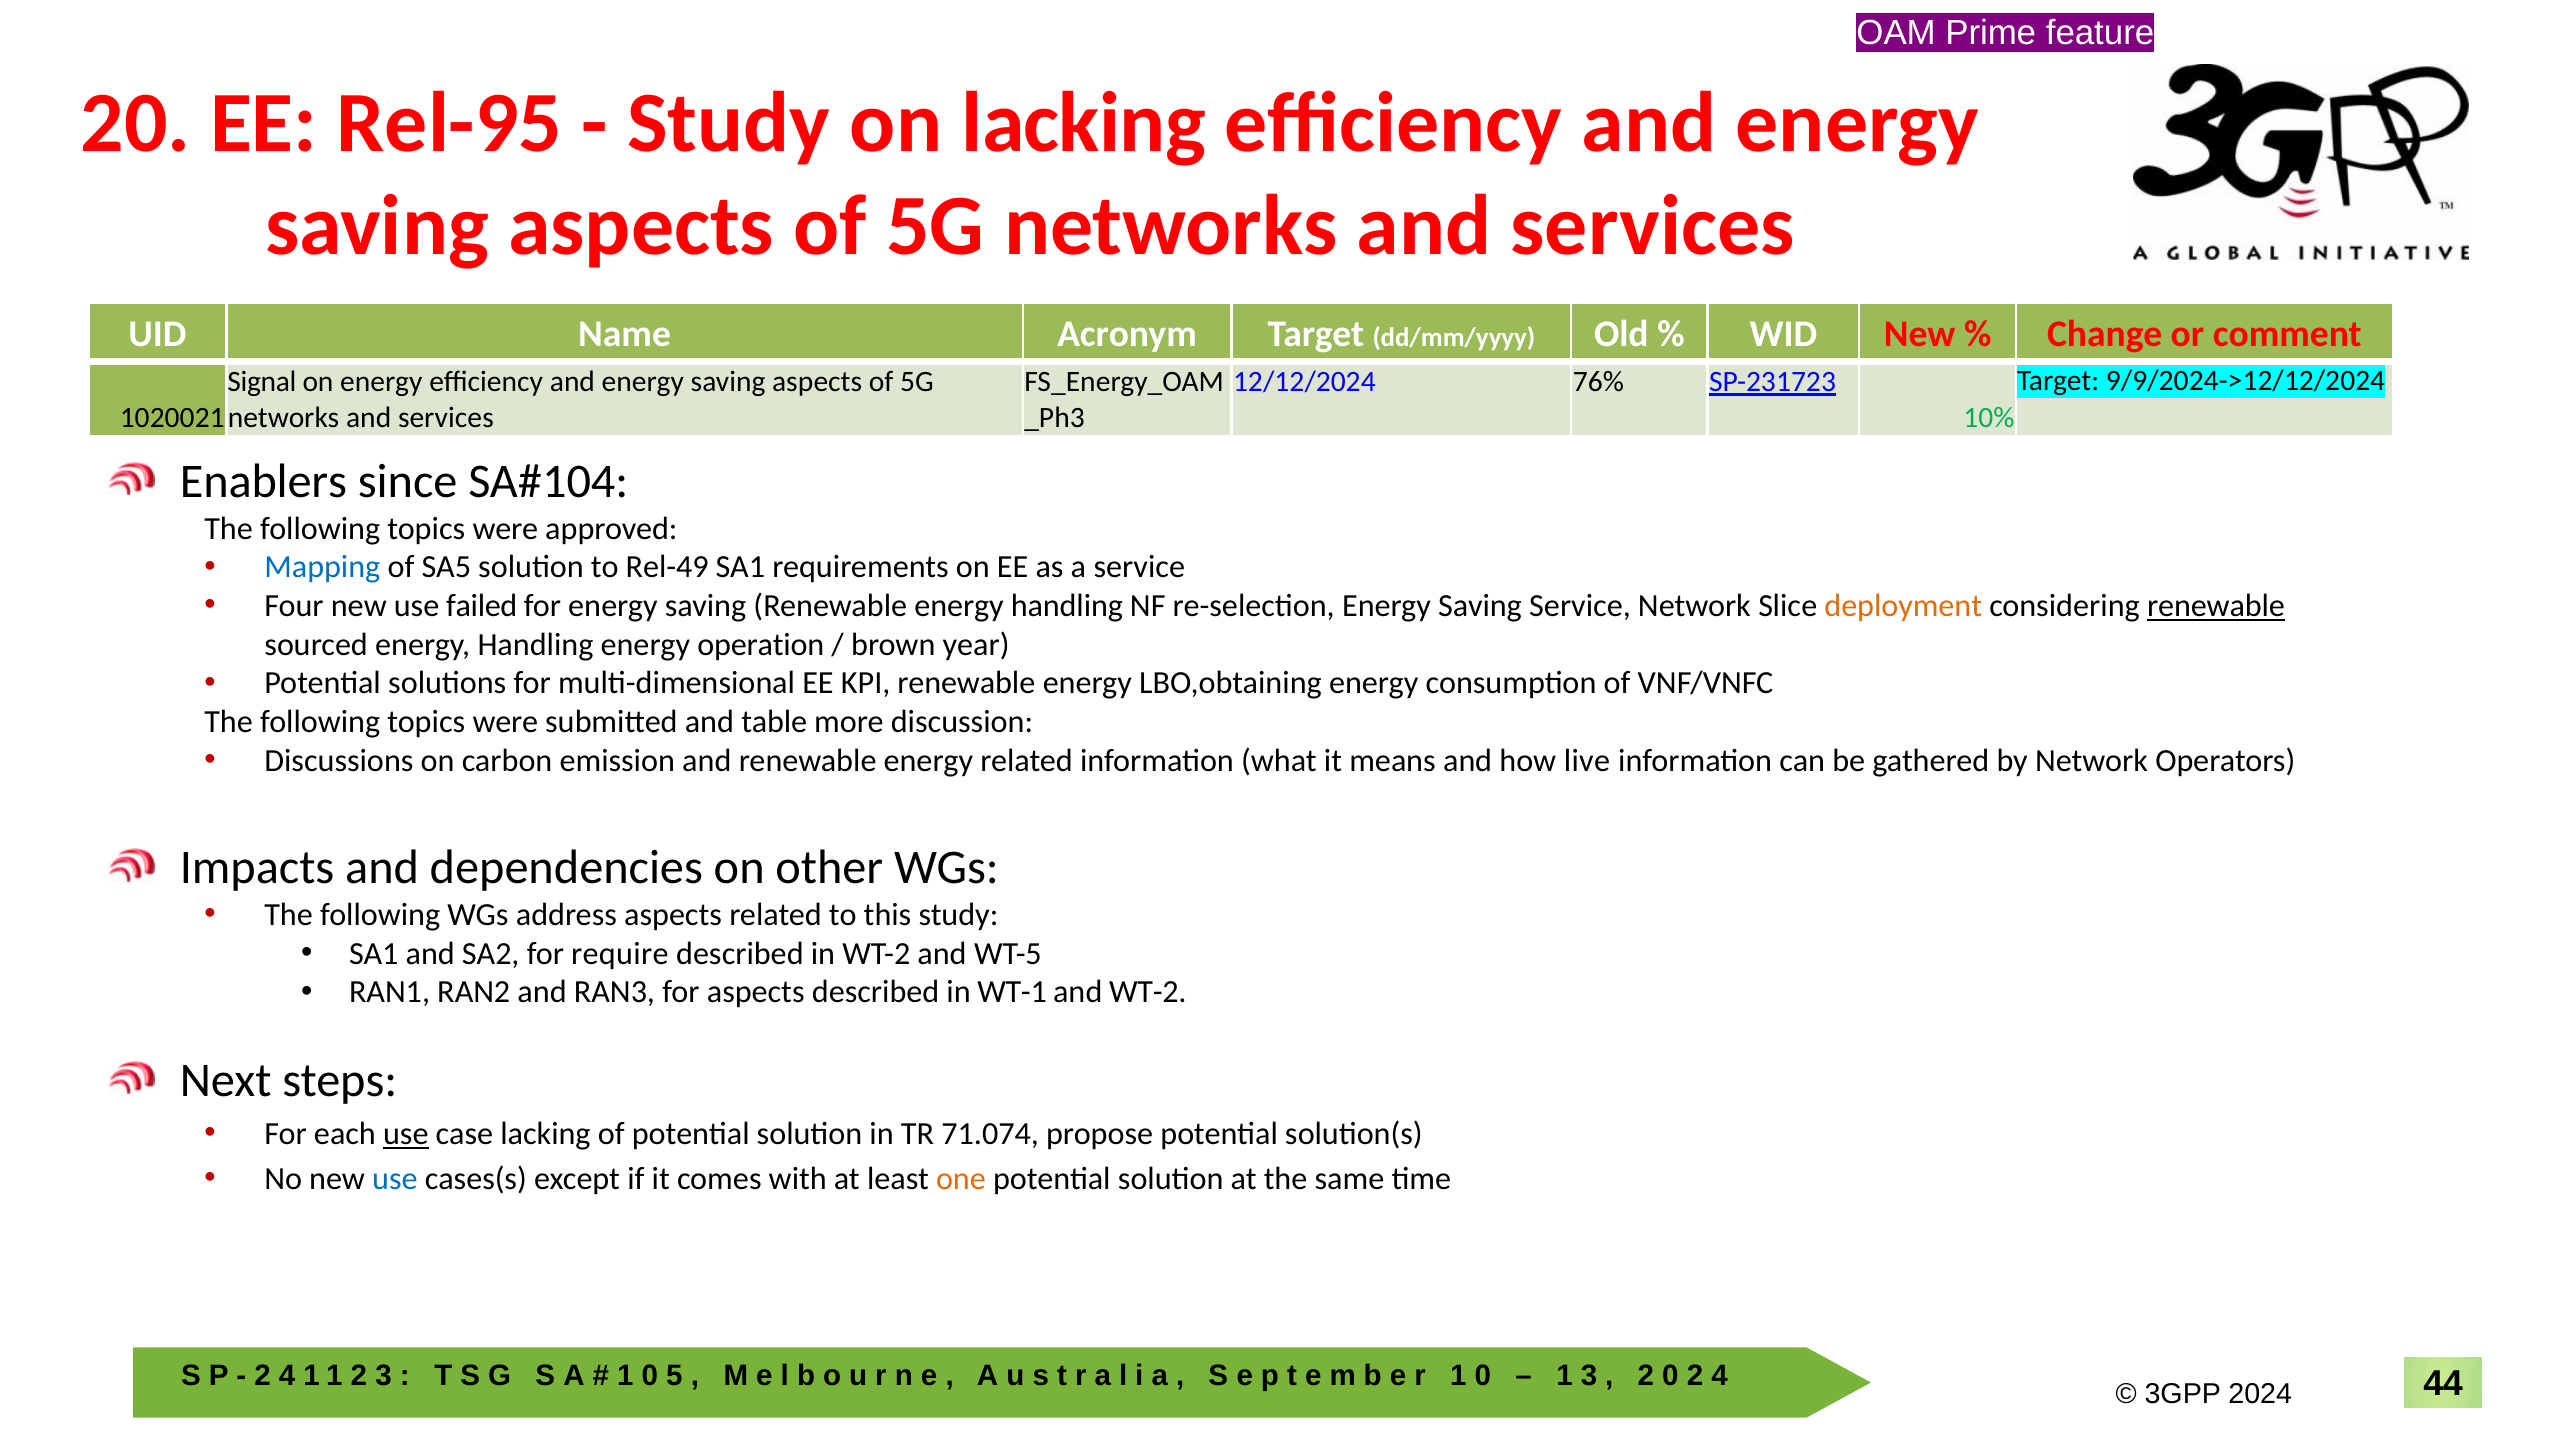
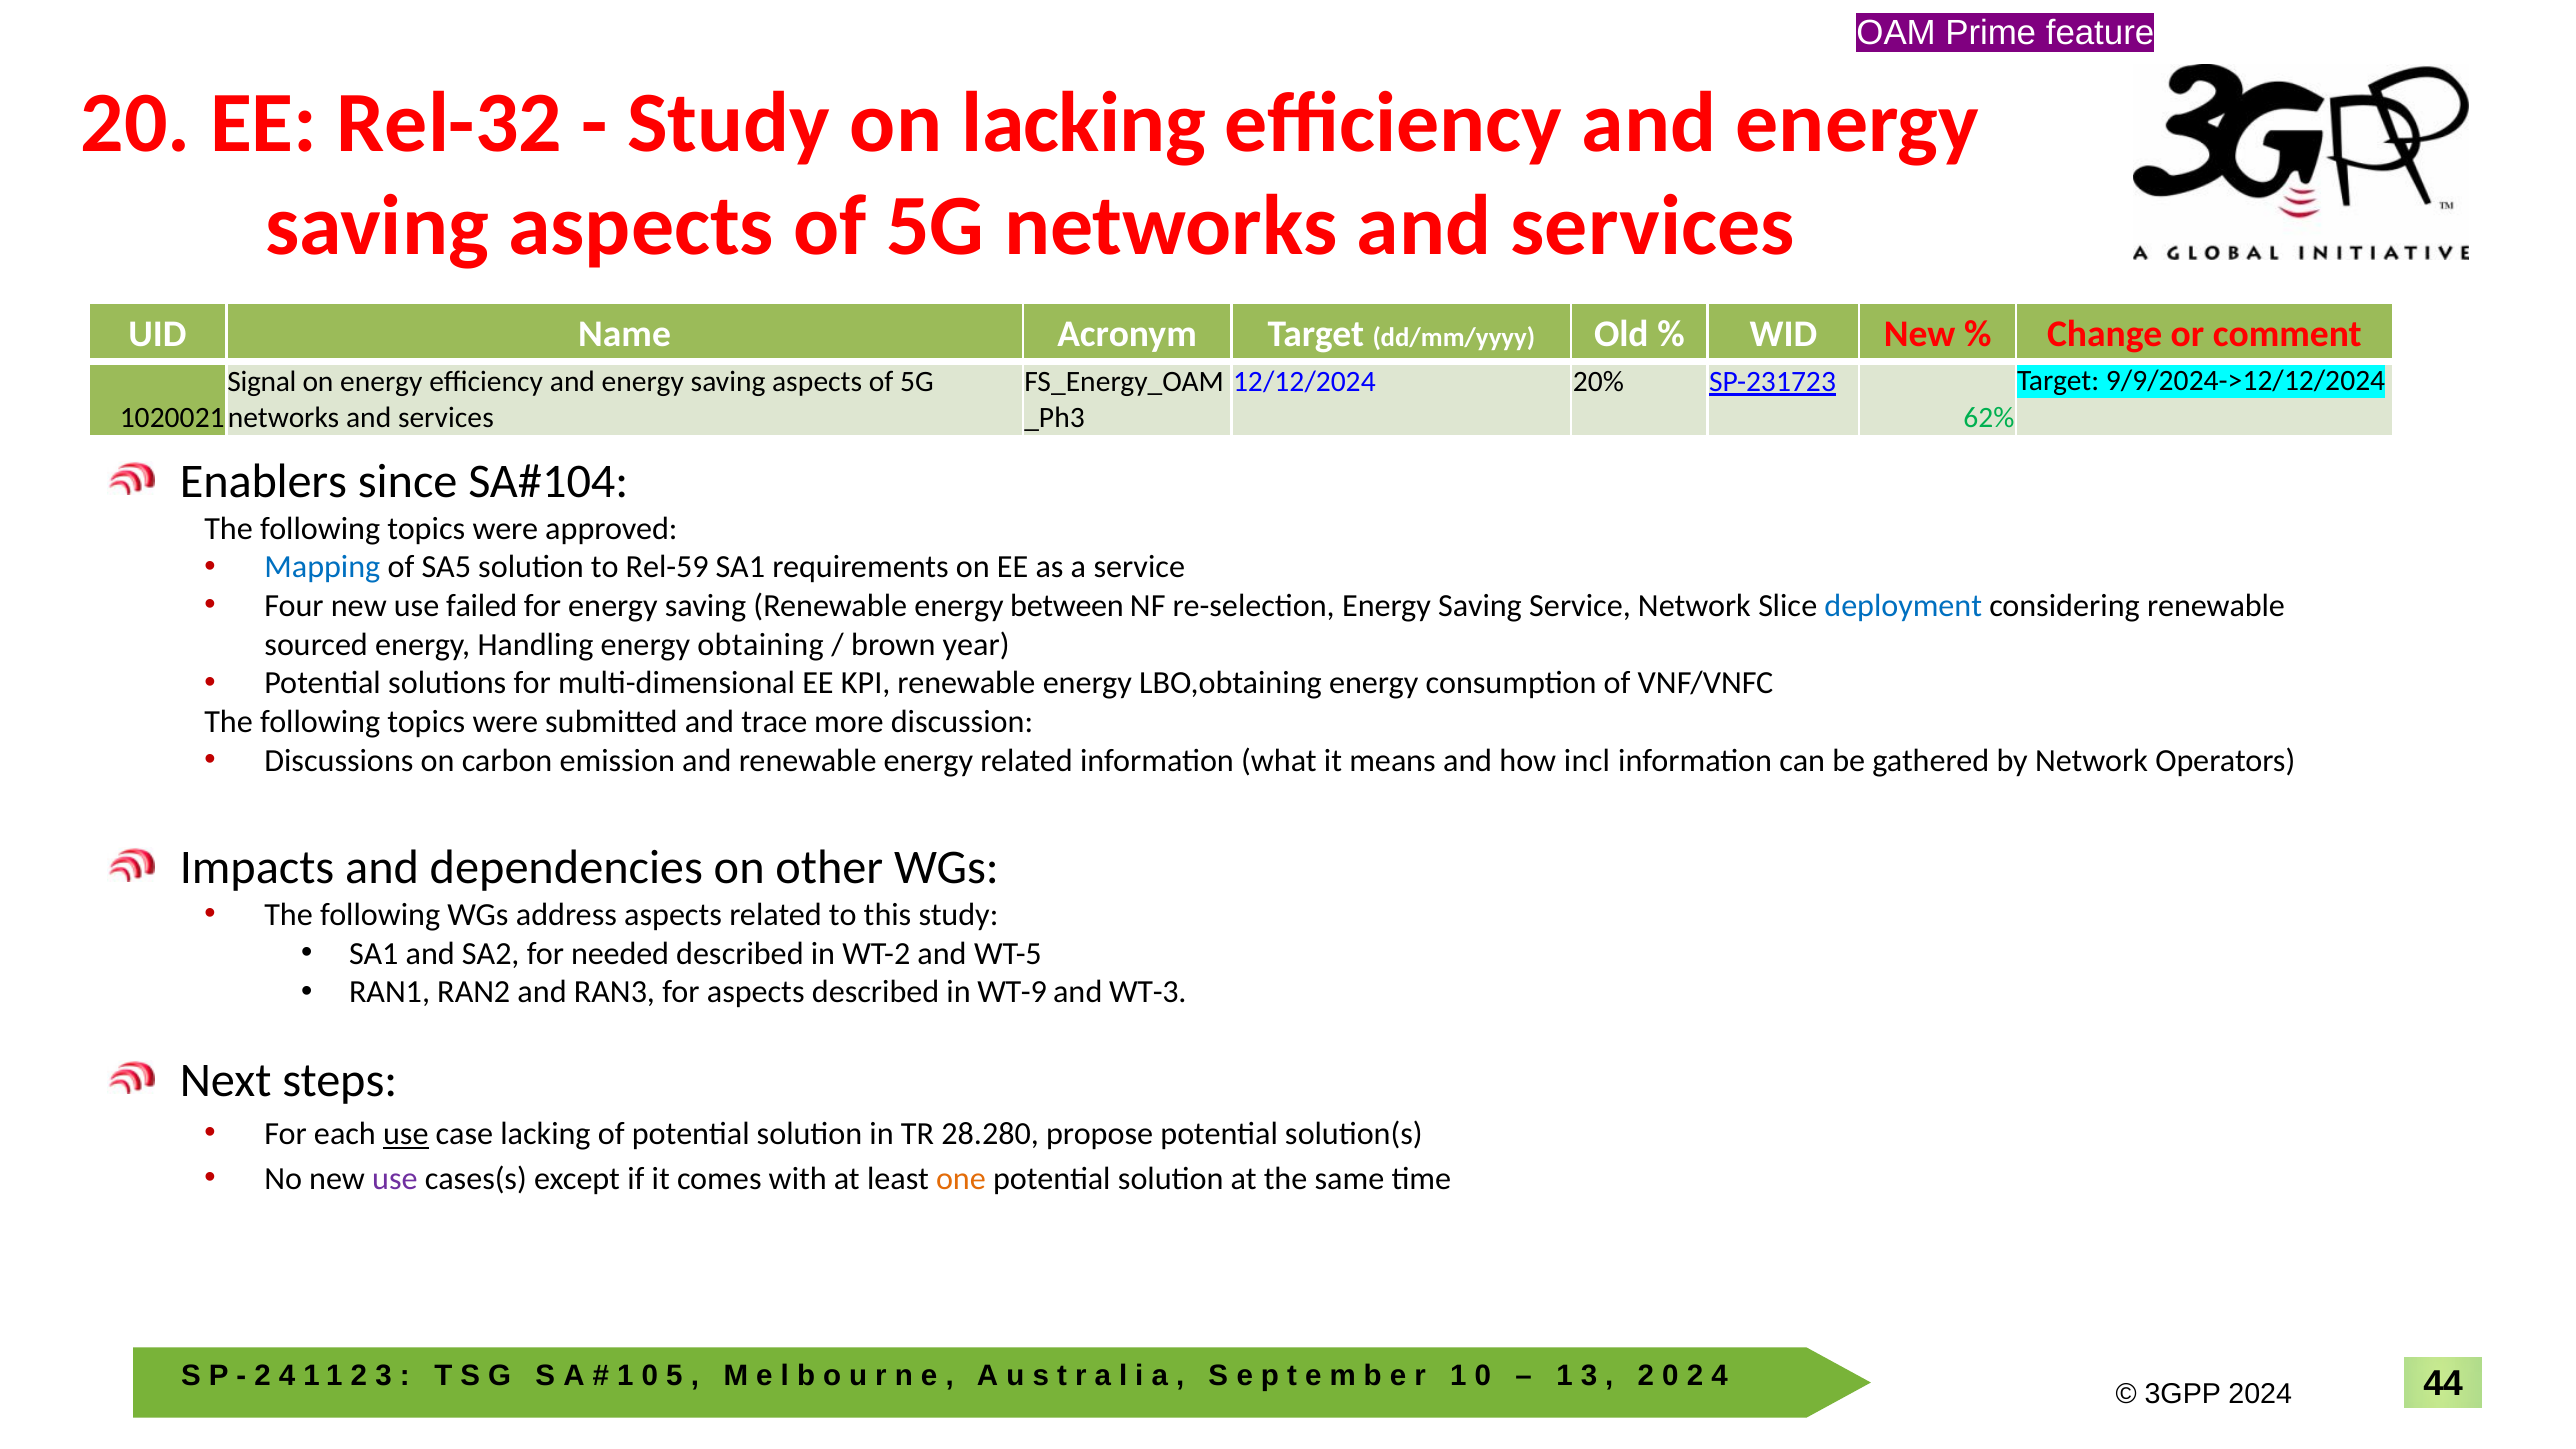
Rel-95: Rel-95 -> Rel-32 (449, 123)
76%: 76% -> 20% (1598, 381)
10%: 10% -> 62% (1989, 418)
Rel-49: Rel-49 -> Rel-59 (667, 567)
Renewable energy handling: handling -> between (1067, 606)
deployment colour: orange -> blue (1903, 606)
renewable underline: present -> none (2216, 606)
operation: operation -> obtaining (761, 645)
table: table -> trace (774, 722)
live: live -> incl (1587, 760)
require: require -> needed (620, 954)
WT-1: WT-1 -> WT-9 (1012, 992)
and WT-2: WT-2 -> WT-3 (1148, 992)
71.074: 71.074 -> 28.280 (990, 1134)
use colour: blue -> purple (395, 1179)
